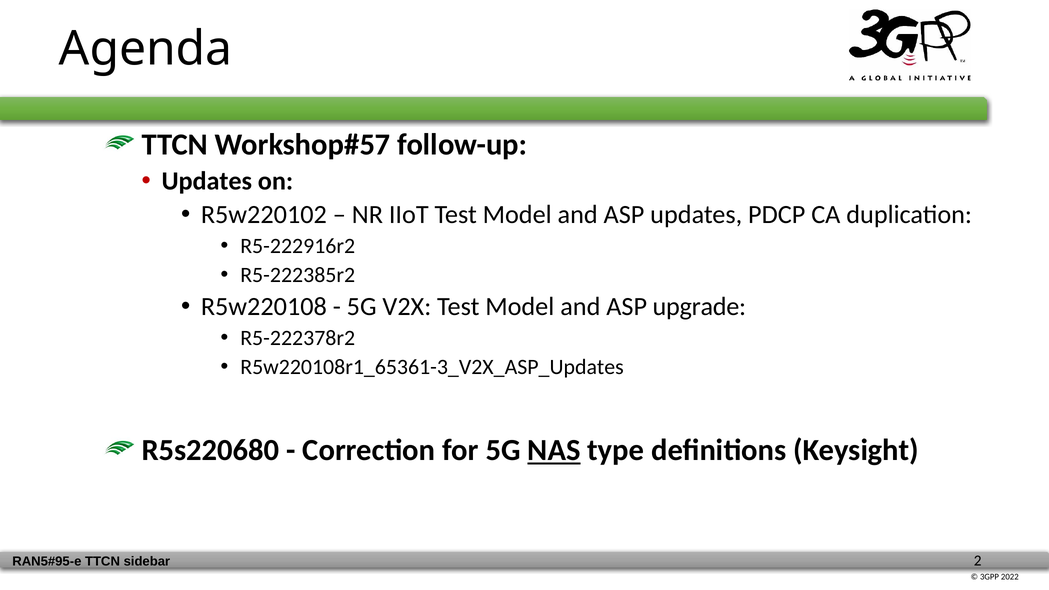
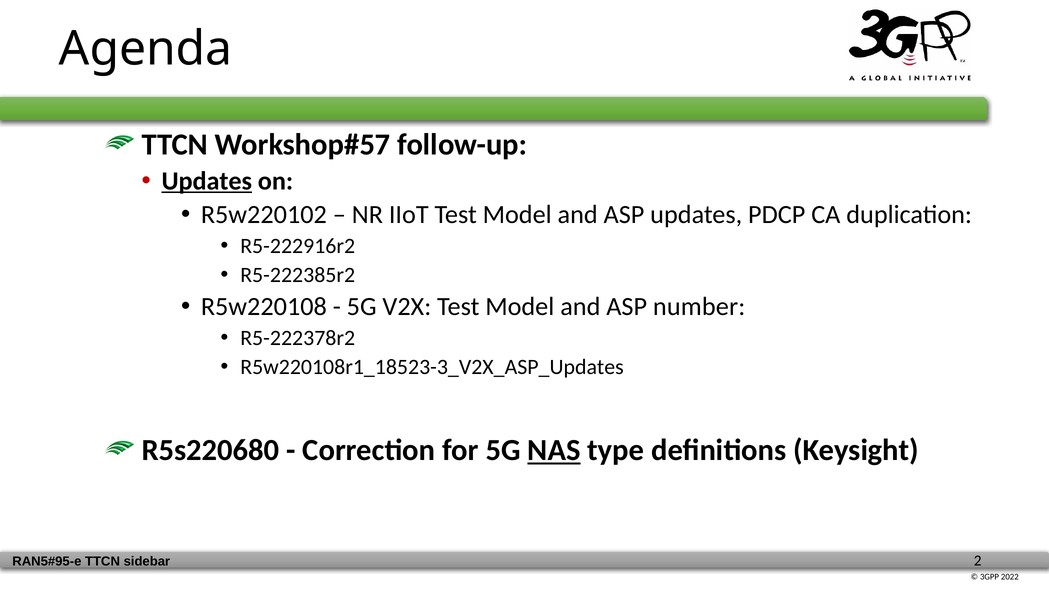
Updates underline: none -> present (207, 181)
upgrade: upgrade -> number (699, 307)
R5w220108r1_65361-3_V2X_ASP_Updates: R5w220108r1_65361-3_V2X_ASP_Updates -> R5w220108r1_18523-3_V2X_ASP_Updates (432, 367)
